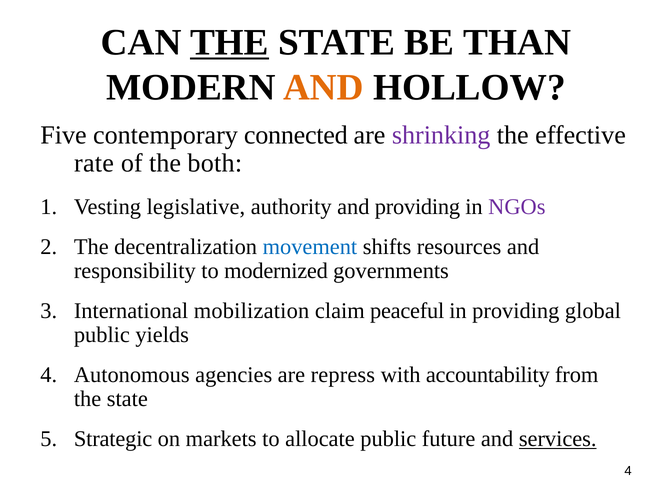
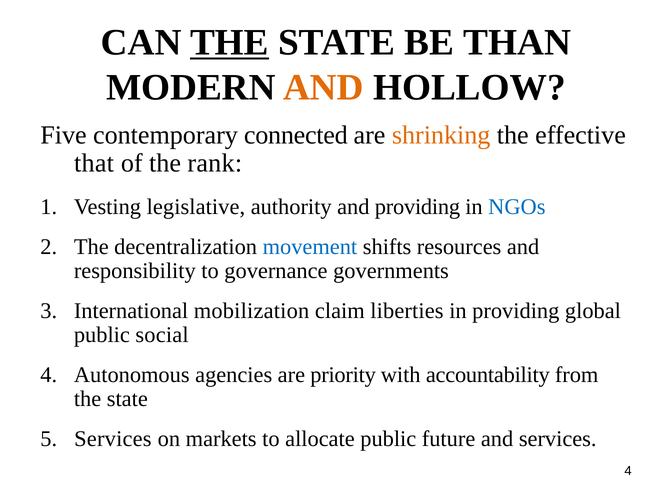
shrinking colour: purple -> orange (441, 135)
rate: rate -> that (94, 163)
both: both -> rank (215, 163)
NGOs colour: purple -> blue (517, 207)
modernized: modernized -> governance (276, 271)
peaceful: peaceful -> liberties (407, 311)
yields: yields -> social (162, 335)
repress: repress -> priority (343, 375)
Strategic: Strategic -> Services (113, 439)
services underline: present -> none (558, 439)
